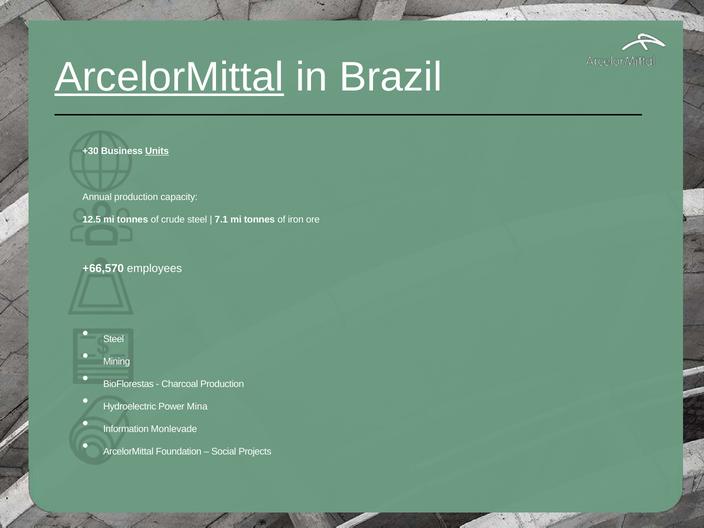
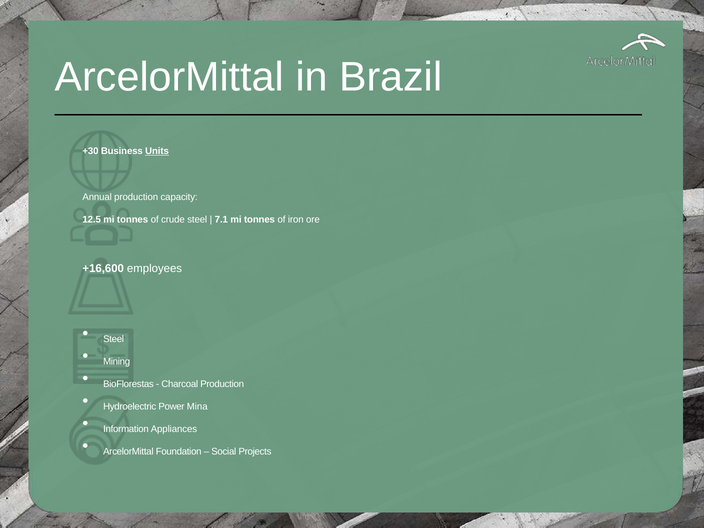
ArcelorMittal underline: present -> none (169, 77)
+66,570: +66,570 -> +16,600 (103, 269)
Monlevade: Monlevade -> Appliances (174, 429)
